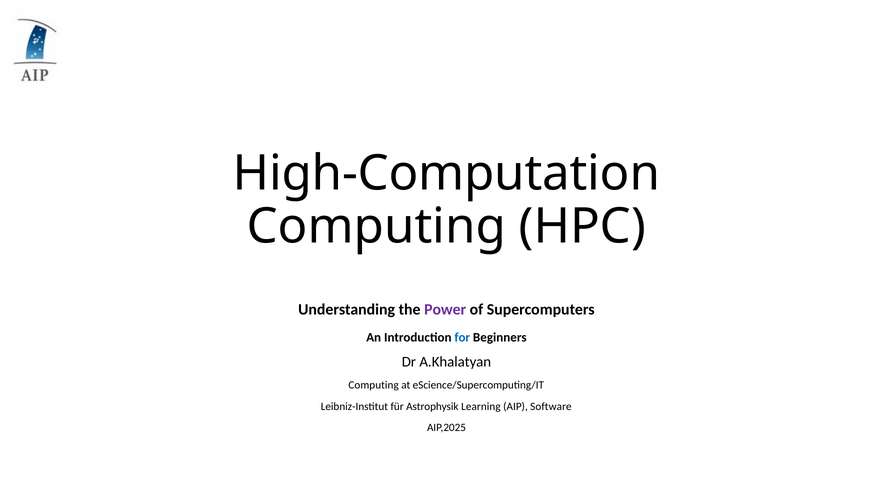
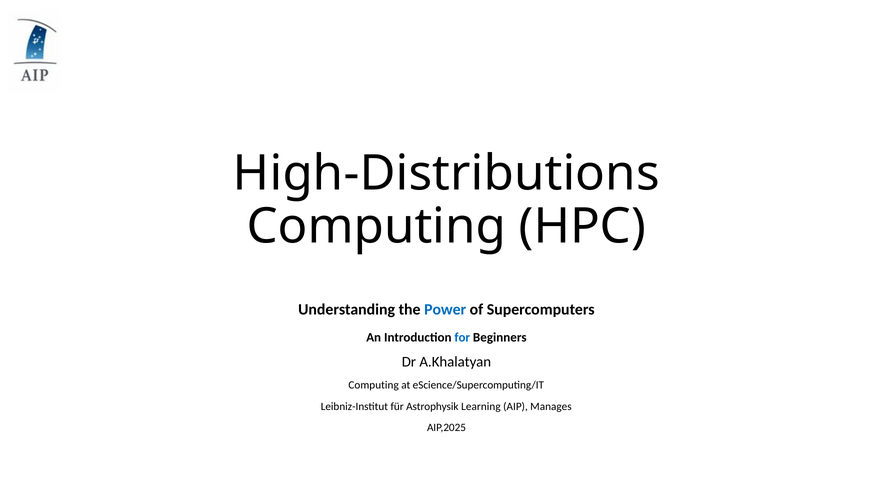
High-Computation: High-Computation -> High-Distributions (446, 173)
Power colour: purple -> blue (445, 310)
Software: Software -> Manages (551, 407)
